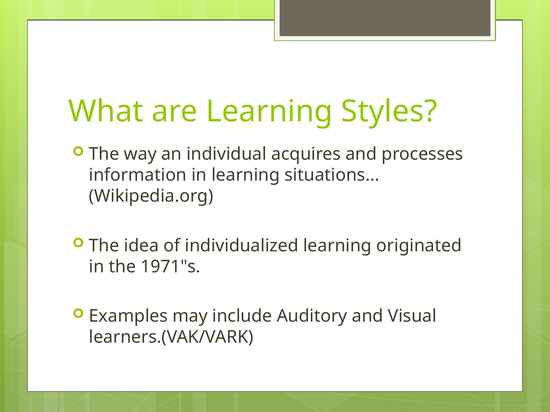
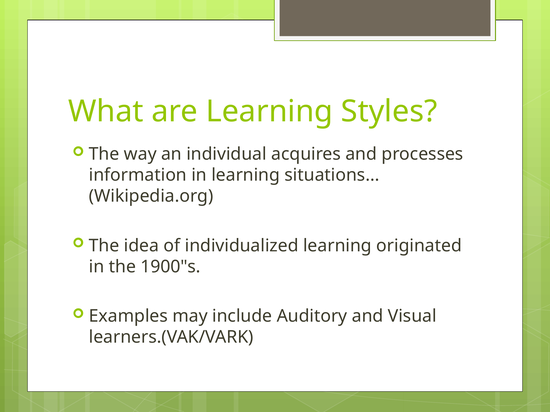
1971"s: 1971"s -> 1900"s (171, 267)
